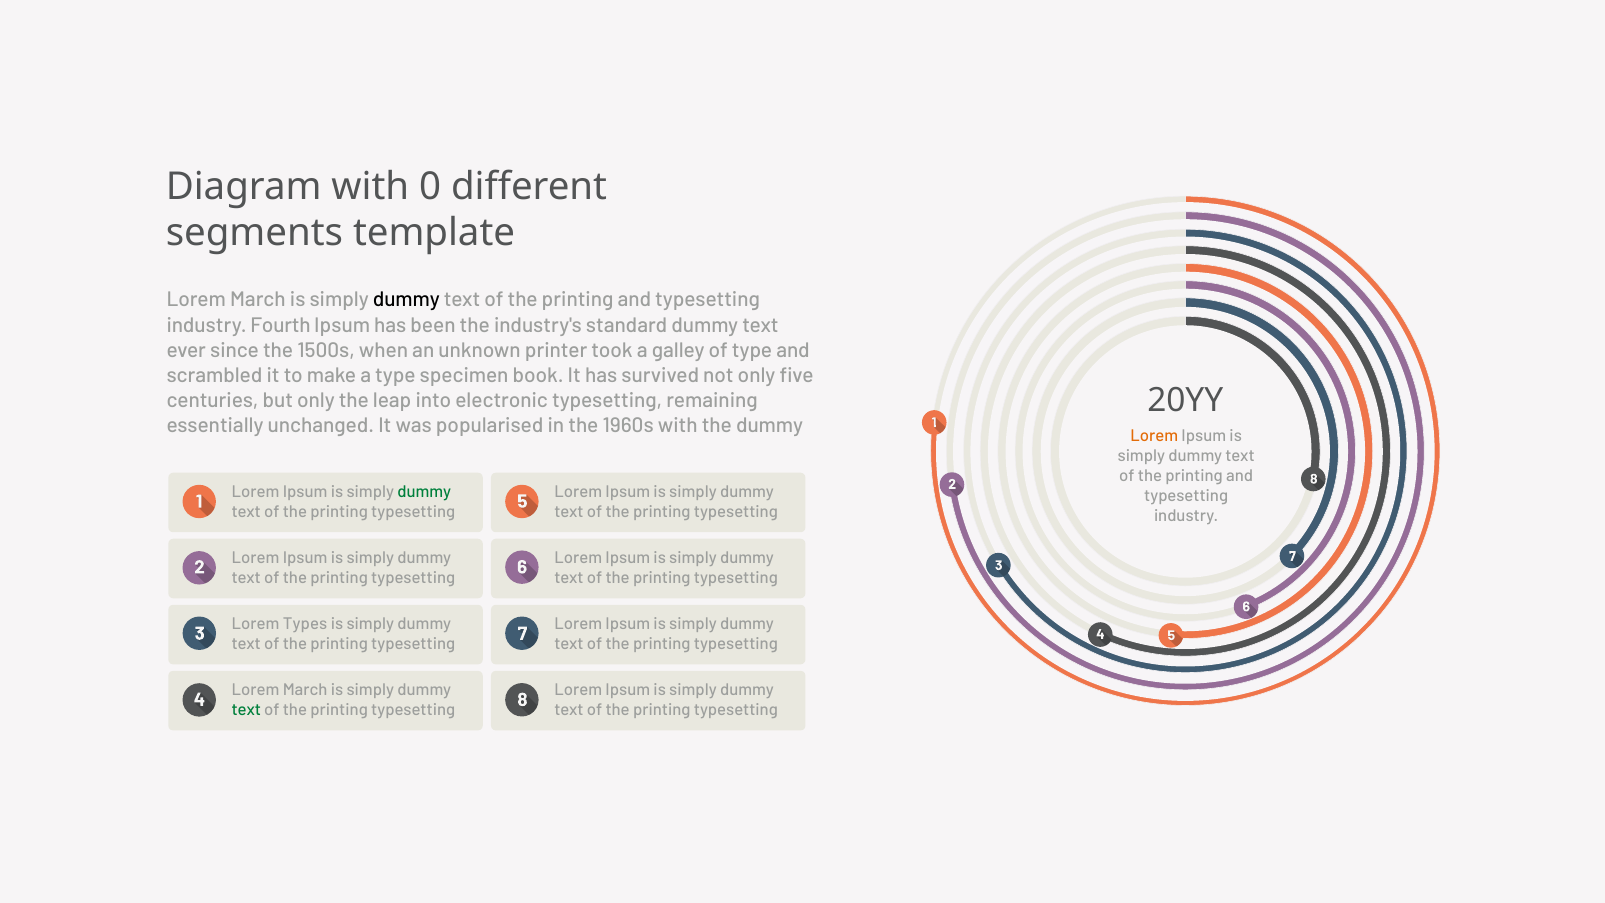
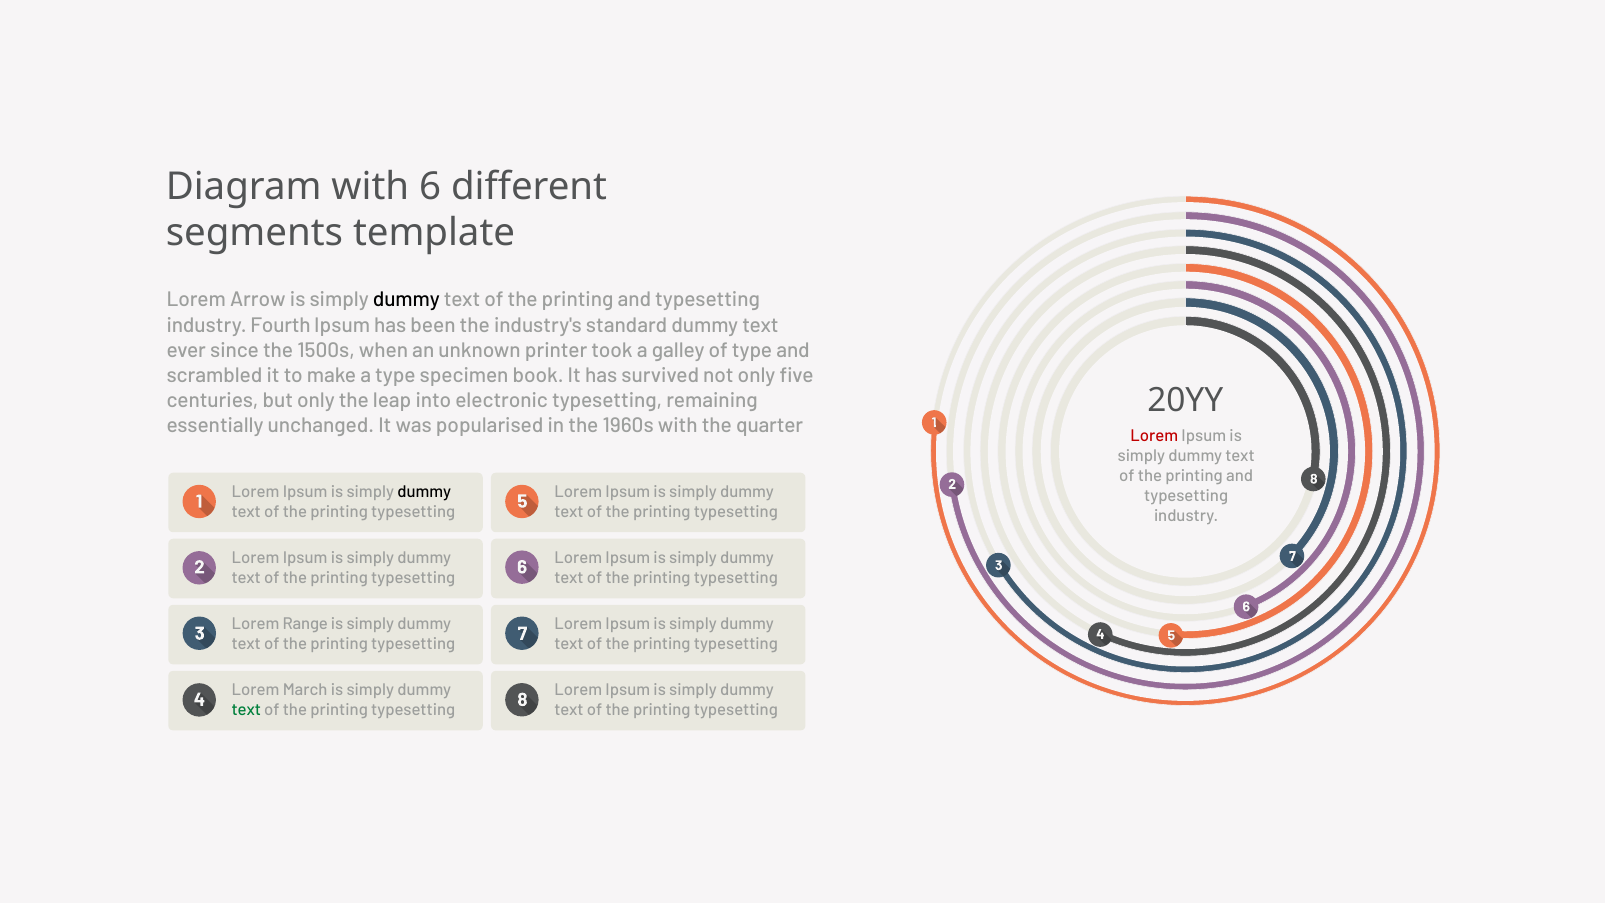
0: 0 -> 6 (430, 187)
March: March -> Arrow (258, 300)
the dummy: dummy -> quarter (770, 425)
Lorem colour: orange -> red (1154, 436)
dummy colour: green -> black (424, 492)
Types: Types -> Range (305, 624)
